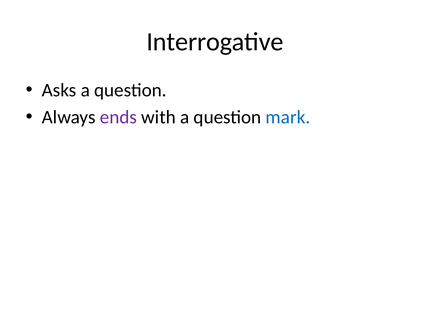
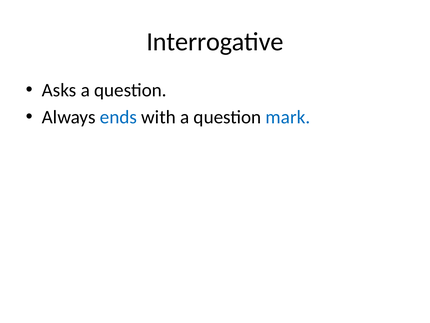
ends colour: purple -> blue (118, 117)
